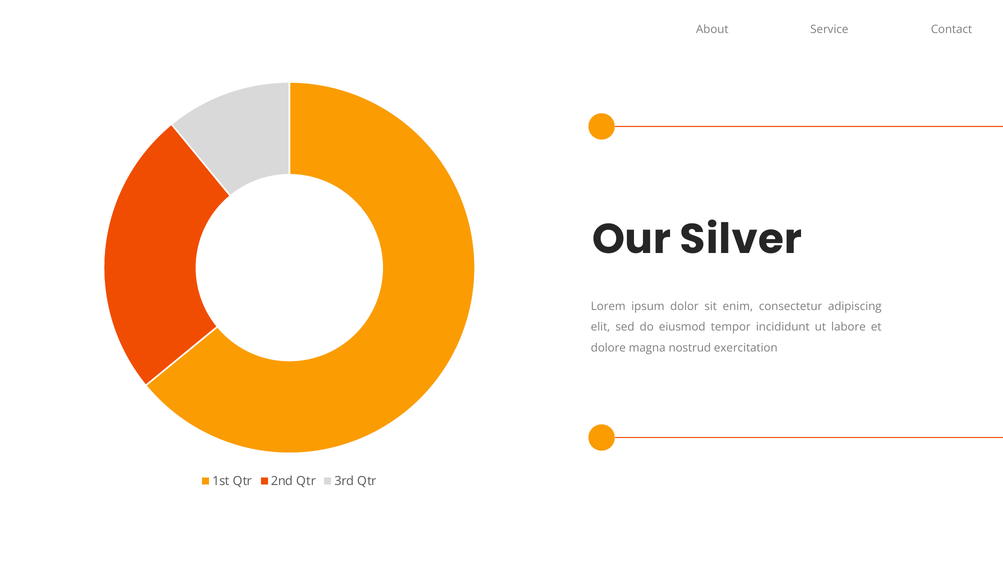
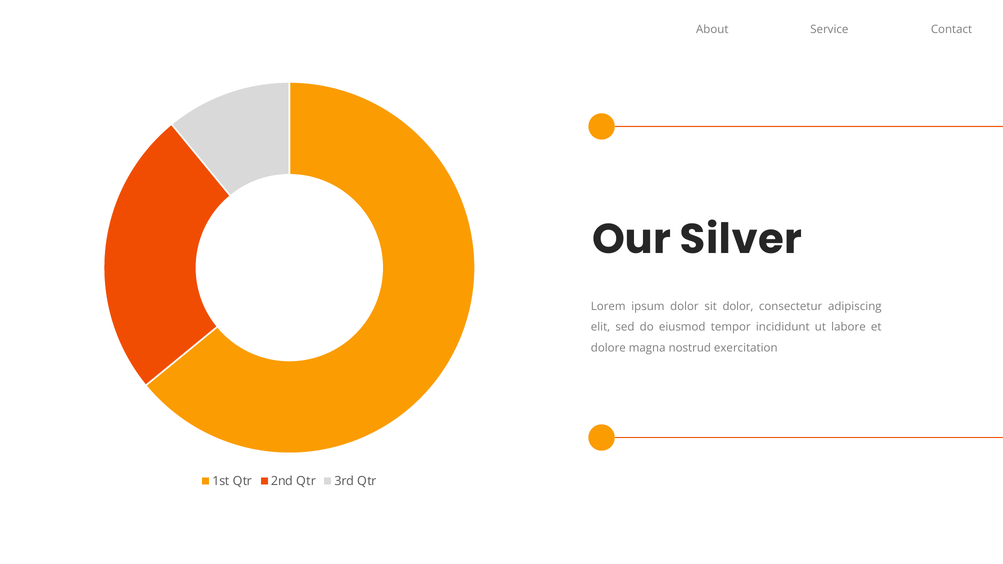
sit enim: enim -> dolor (738, 307)
